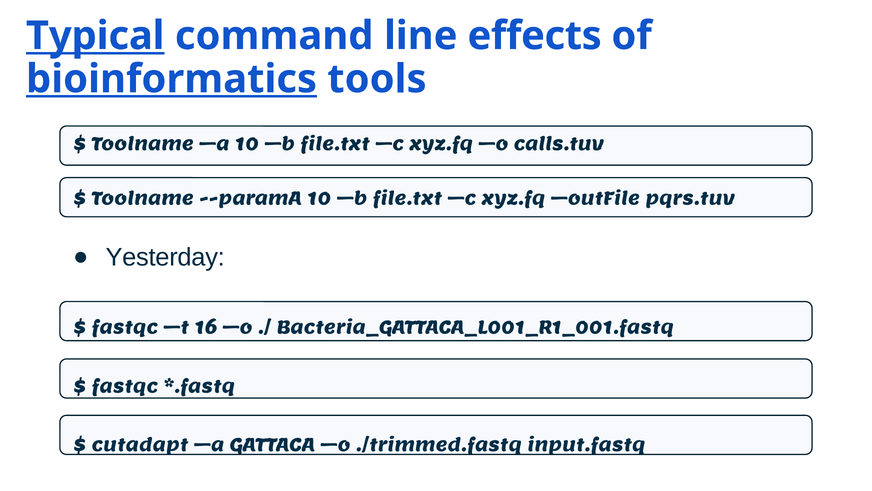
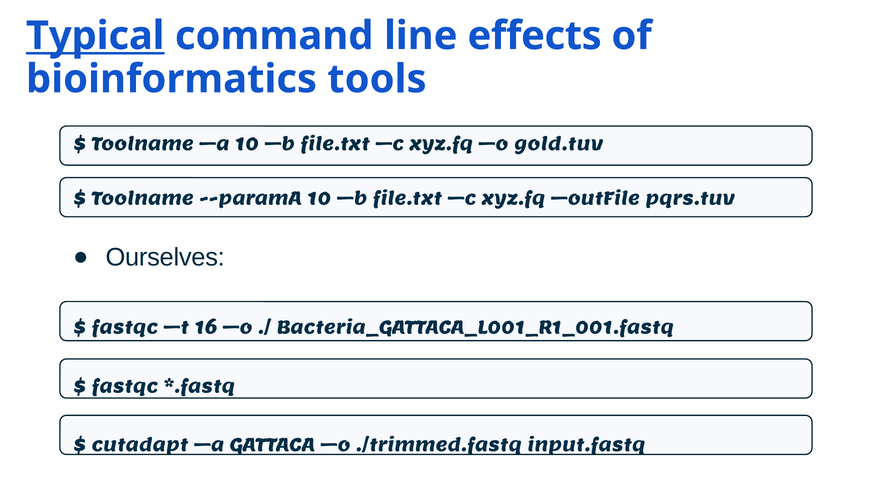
bioinformatics underline: present -> none (171, 79)
calls.tuv: calls.tuv -> gold.tuv (559, 144)
Yesterday: Yesterday -> Ourselves (165, 257)
